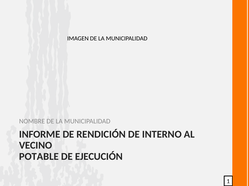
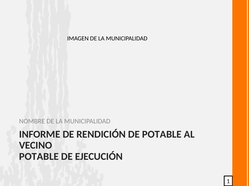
DE INTERNO: INTERNO -> POTABLE (162, 135)
